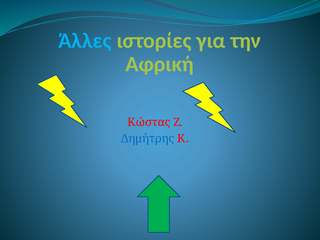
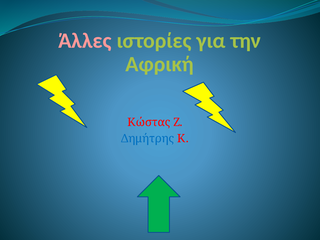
Άλλες colour: light blue -> pink (85, 41)
